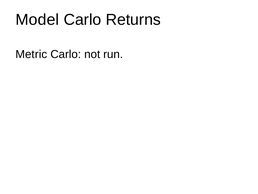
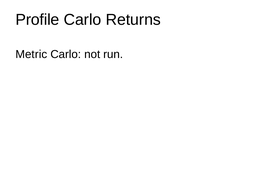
Model: Model -> Profile (37, 20)
